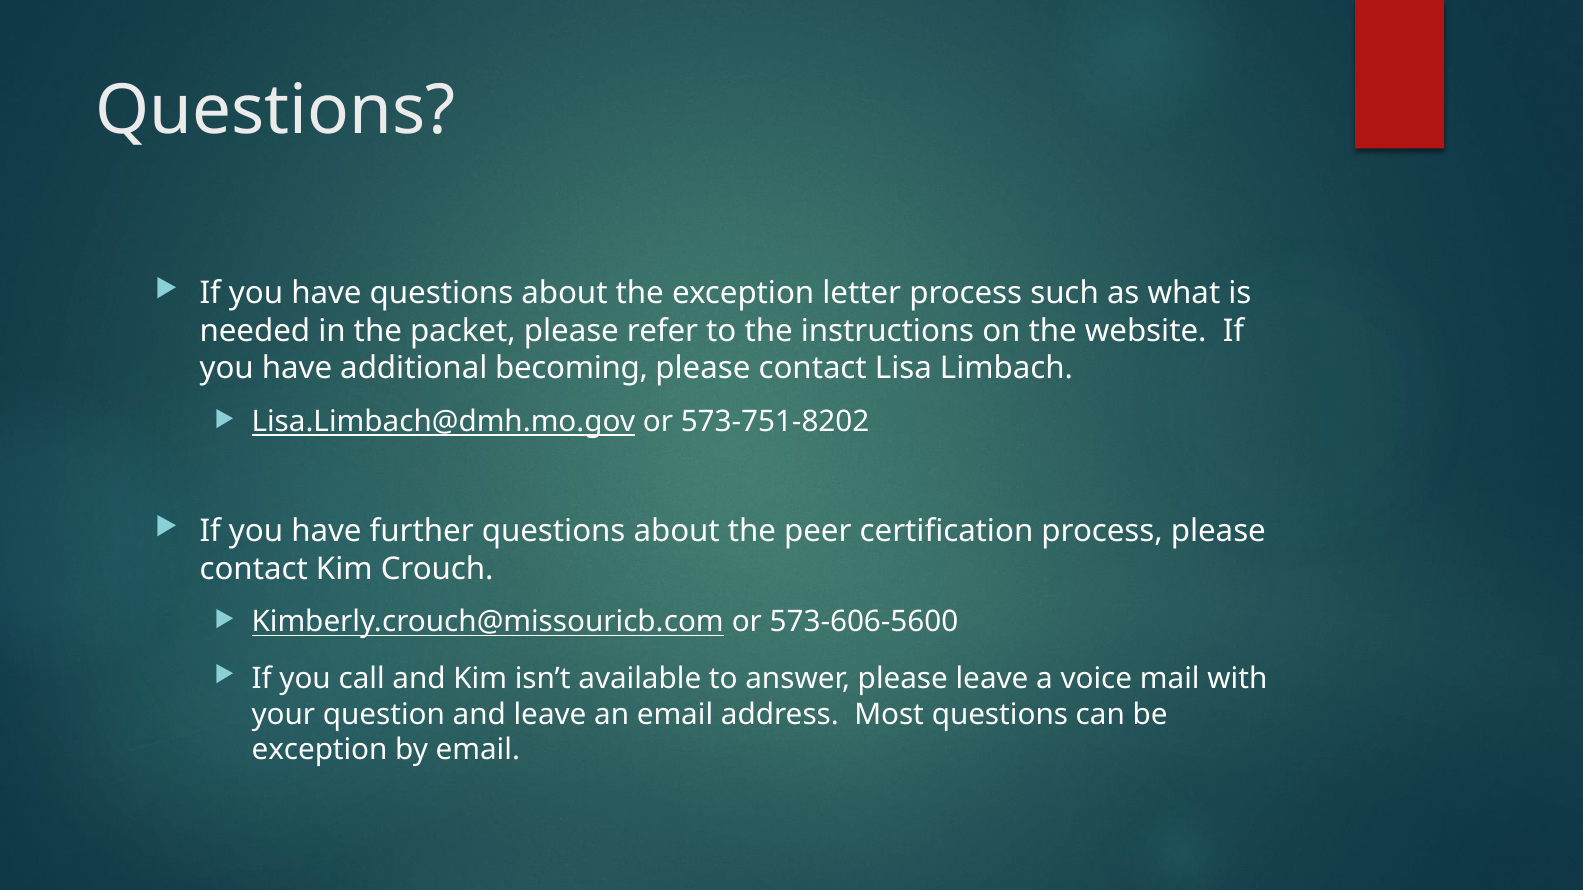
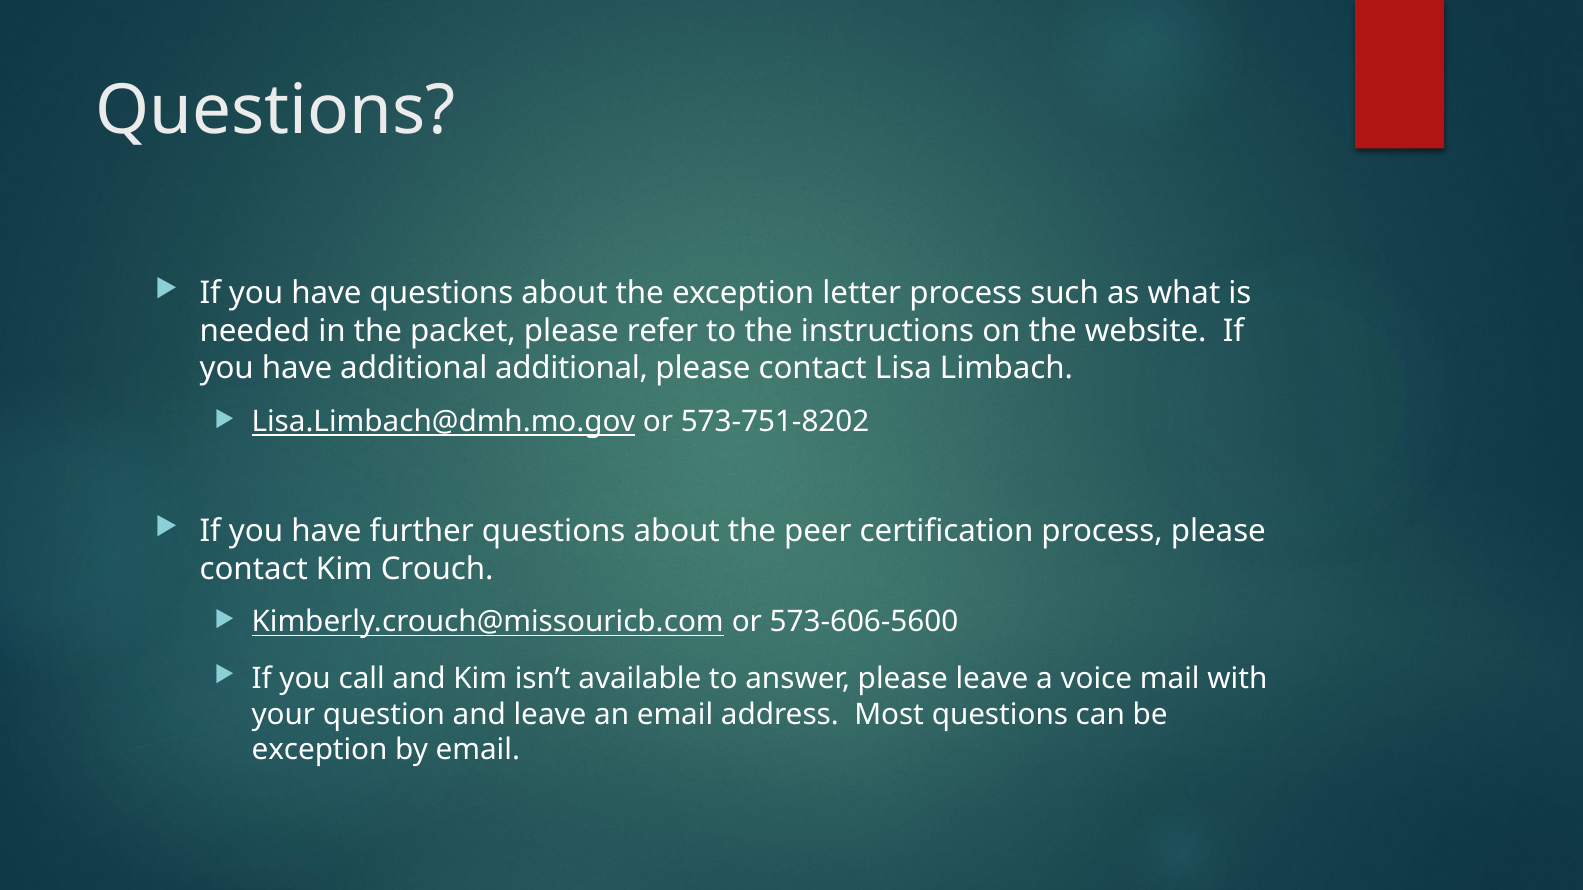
additional becoming: becoming -> additional (572, 369)
